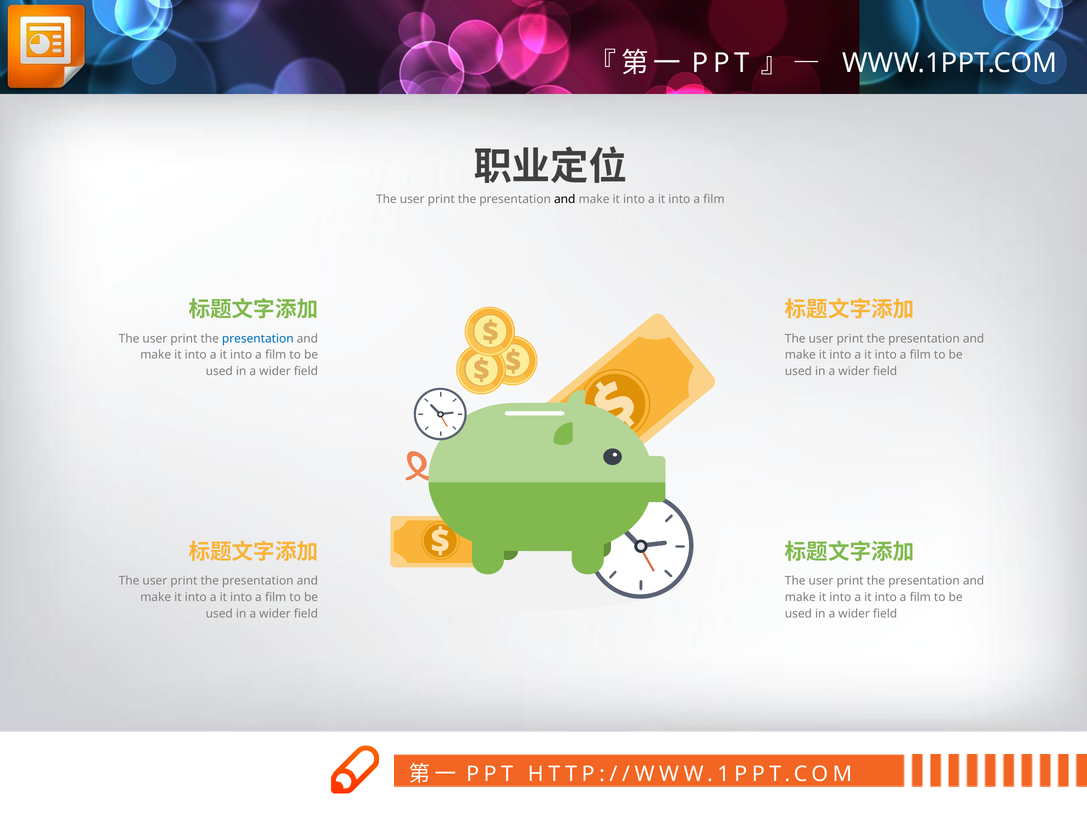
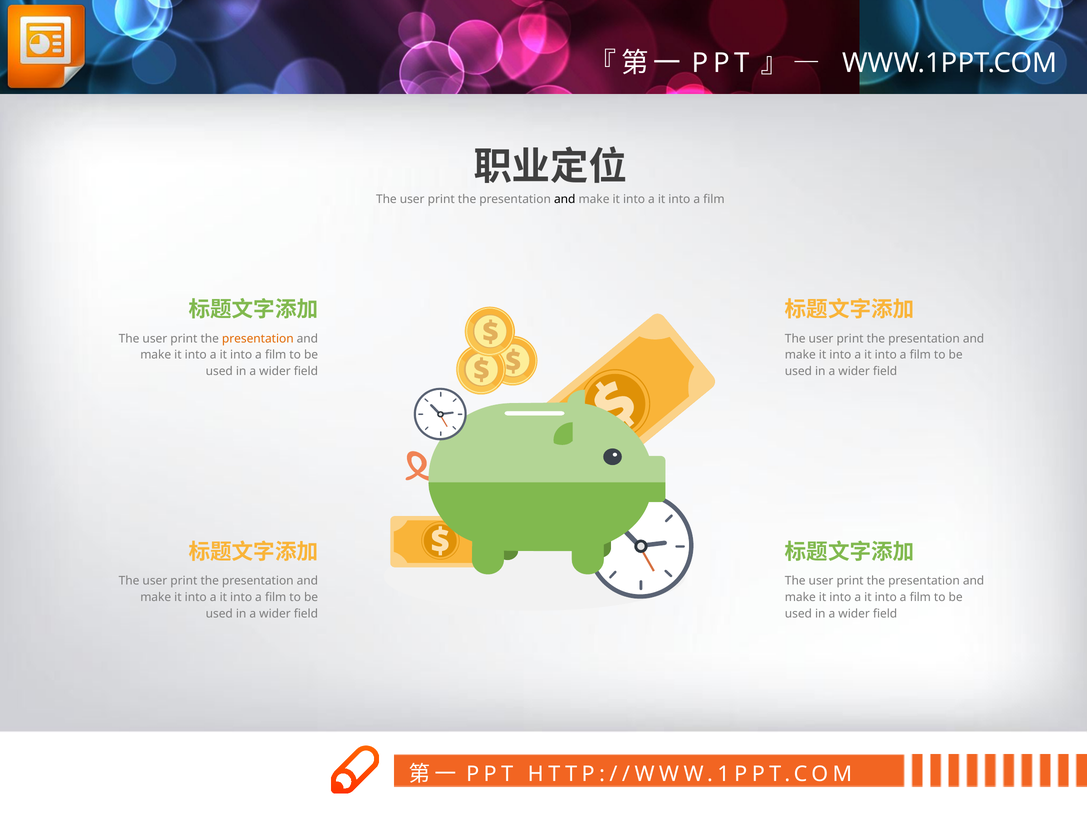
presentation colour: blue -> orange (258, 339)
